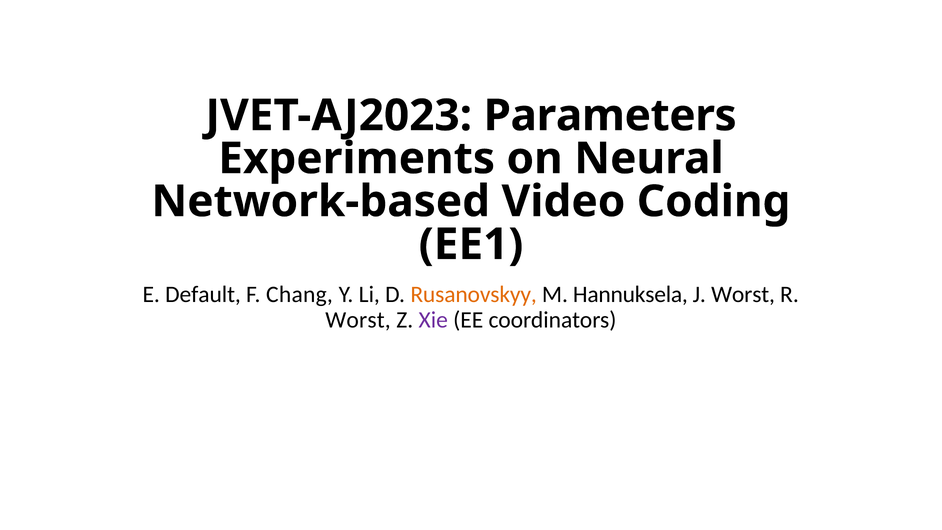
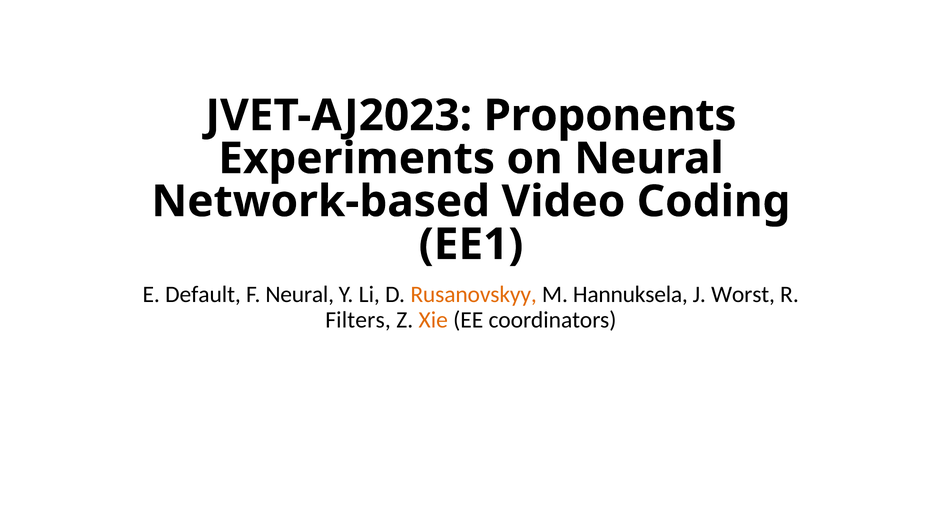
Parameters: Parameters -> Proponents (610, 116)
F Chang: Chang -> Neural (300, 294)
Worst: Worst -> Filters (358, 320)
Xie colour: purple -> orange (433, 320)
